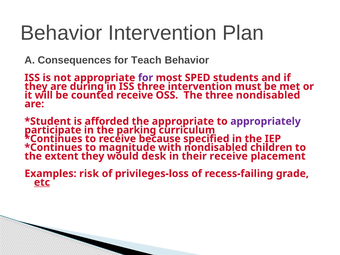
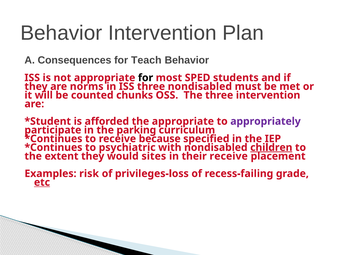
for colour: purple -> black (146, 78)
during: during -> norms (87, 86)
three intervention: intervention -> nondisabled (200, 86)
counted receive: receive -> chunks (135, 95)
three nondisabled: nondisabled -> intervention (268, 95)
magnitude: magnitude -> psychiatric (127, 147)
children underline: none -> present (271, 147)
desk: desk -> sites (154, 156)
